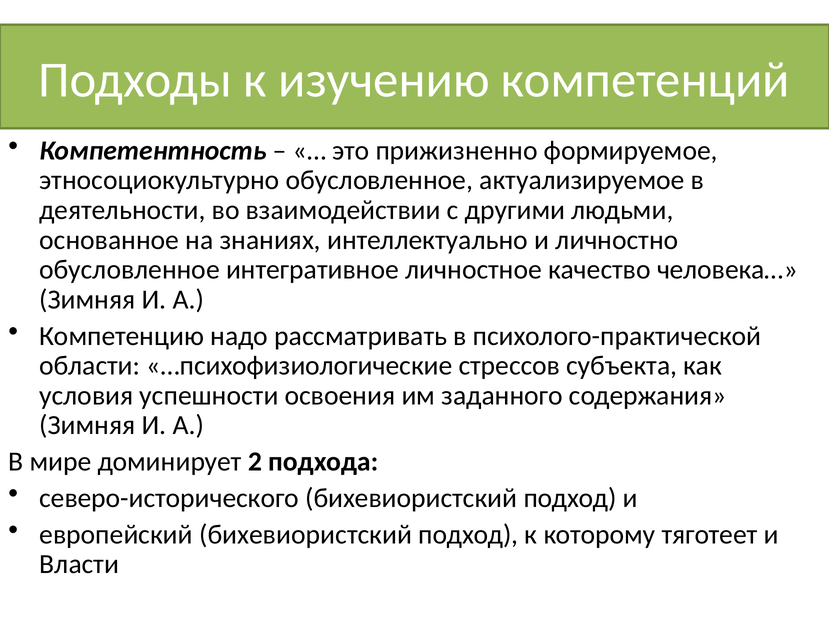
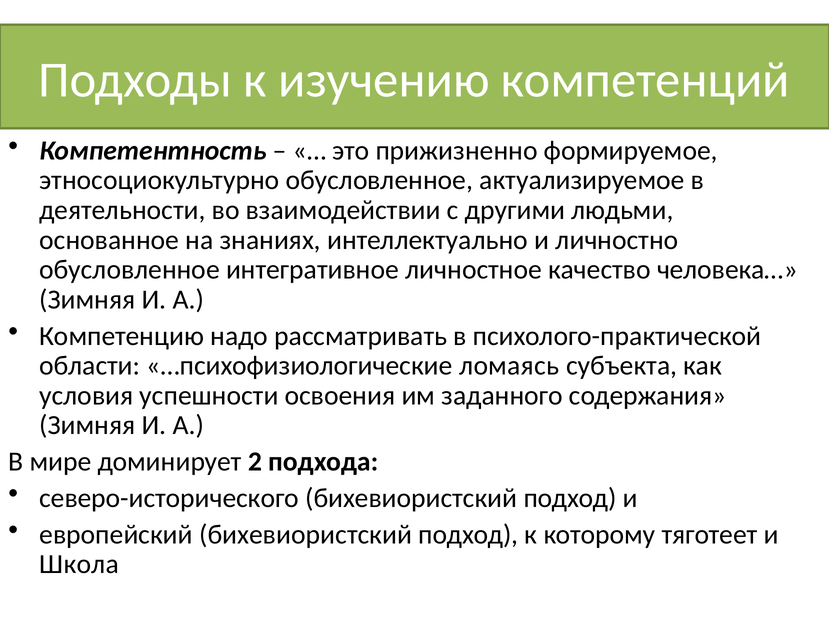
стрессов: стрессов -> ломаясь (509, 366)
Власти: Власти -> Школа (79, 565)
